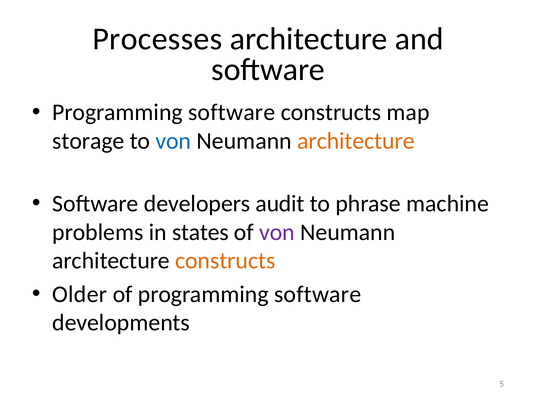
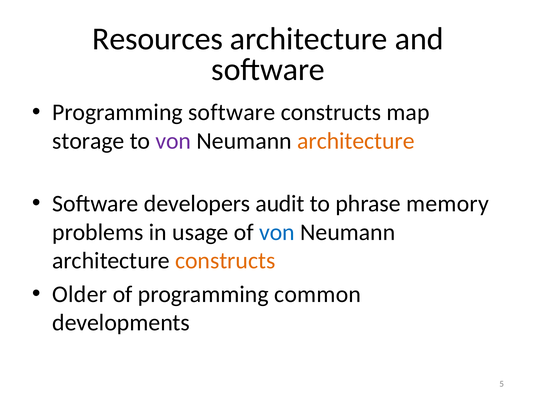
Processes: Processes -> Resources (158, 39)
von colour: blue -> purple (173, 141)
machine: machine -> memory (447, 204)
states: states -> usage (200, 232)
von colour: purple -> blue (277, 232)
of programming software: software -> common (318, 294)
